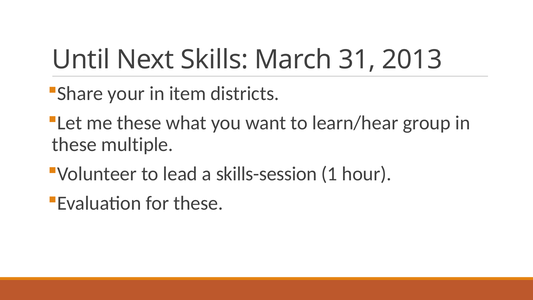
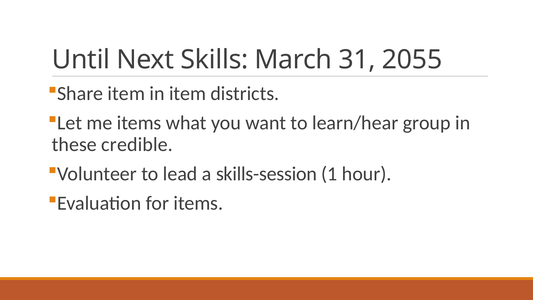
2013: 2013 -> 2055 (412, 60)
Share your: your -> item (126, 93)
me these: these -> items (139, 123)
multiple: multiple -> credible (137, 144)
for these: these -> items (198, 203)
